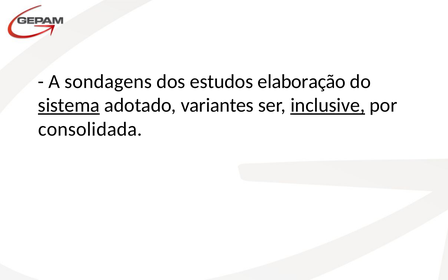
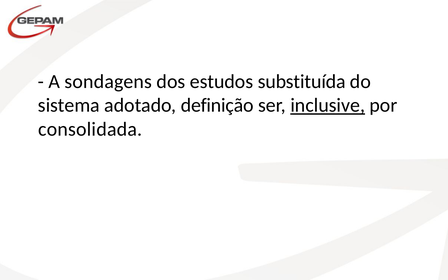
elaboração: elaboração -> substituída (302, 81)
sistema underline: present -> none (69, 105)
variantes: variantes -> definição (217, 105)
